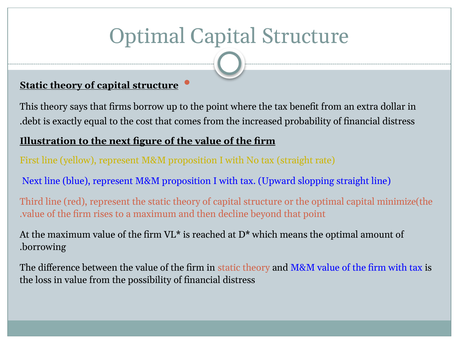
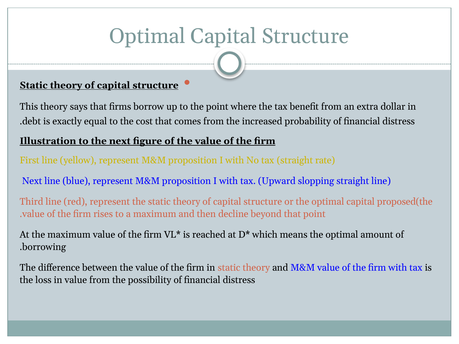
minimize(the: minimize(the -> proposed(the (405, 202)
